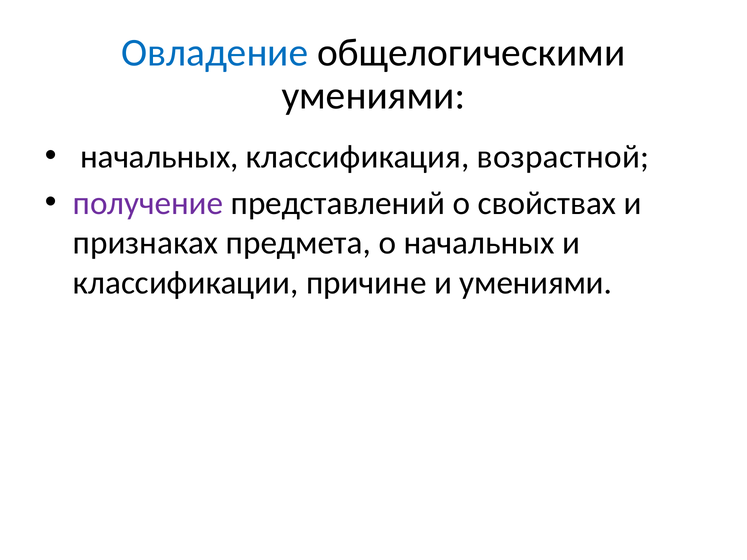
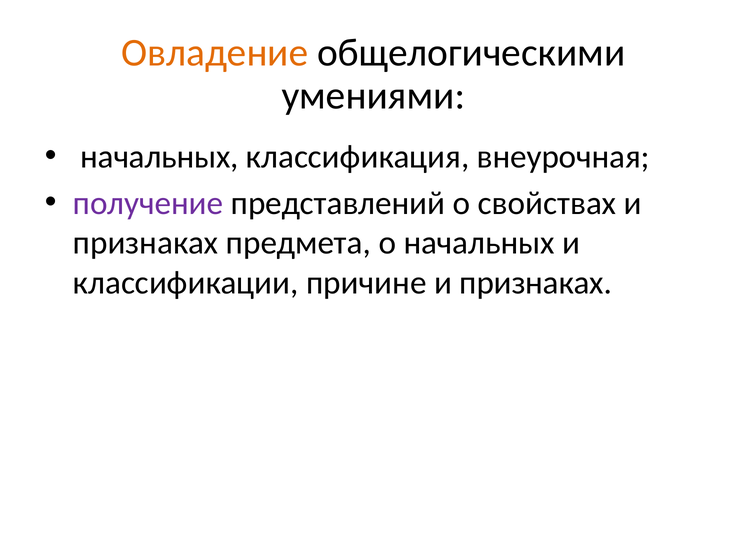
Овладение colour: blue -> orange (215, 53)
возрастной: возрастной -> внеурочная (563, 157)
причине и умениями: умениями -> признаках (536, 283)
